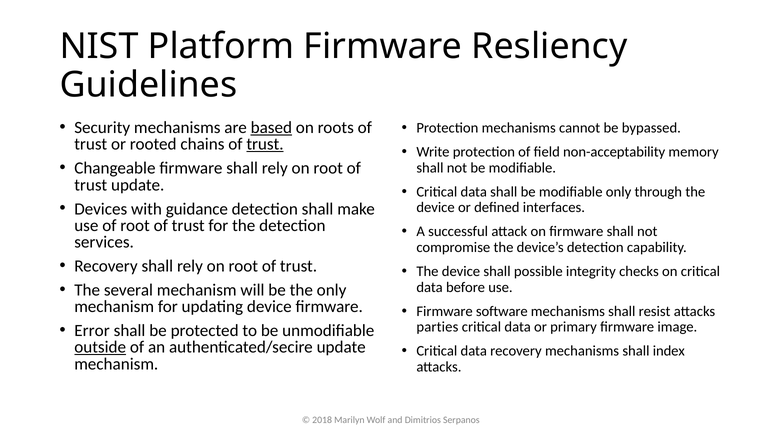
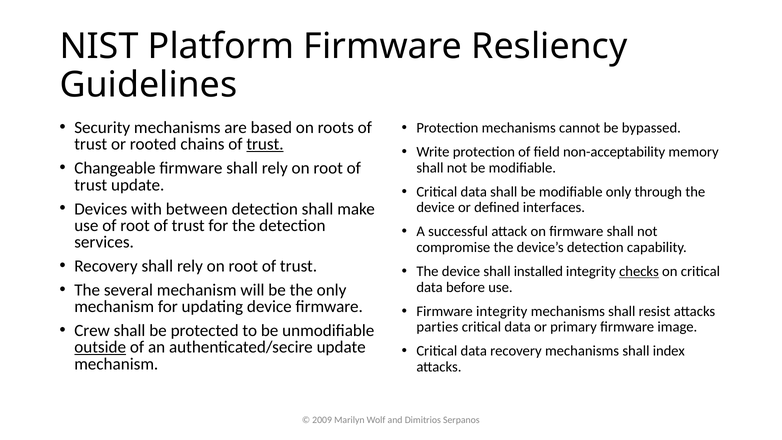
based underline: present -> none (271, 128)
guidance: guidance -> between (197, 209)
possible: possible -> installed (538, 271)
checks underline: none -> present (639, 271)
Firmware software: software -> integrity (502, 311)
Error: Error -> Crew (92, 331)
2018: 2018 -> 2009 (322, 420)
